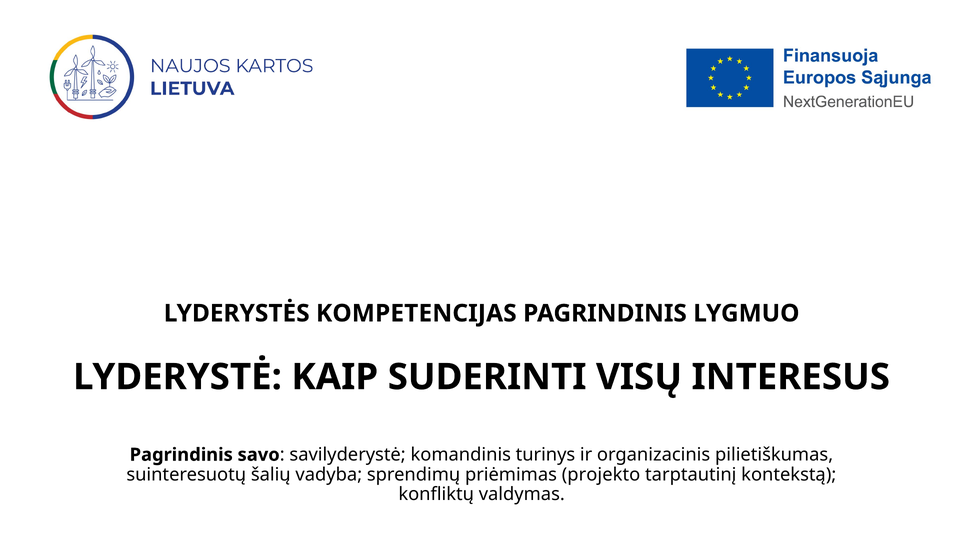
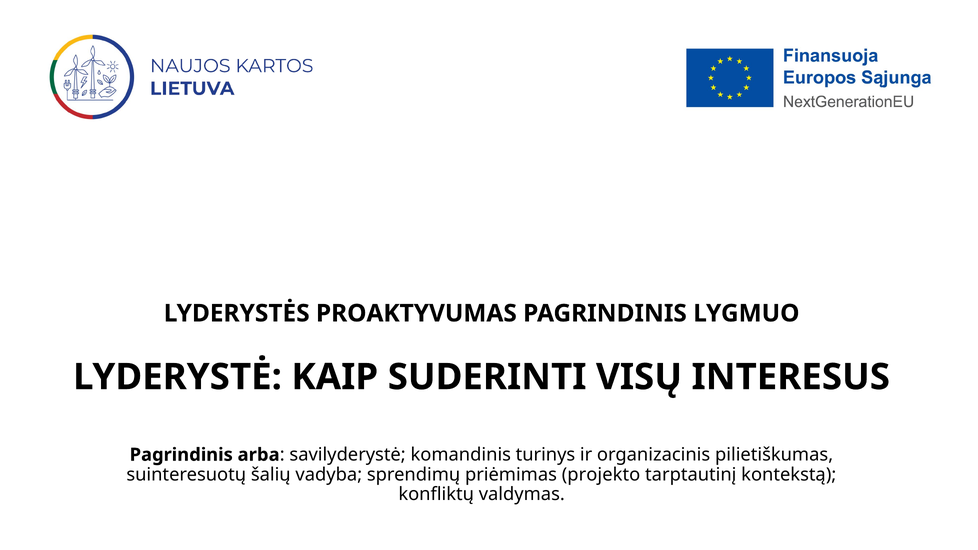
KOMPETENCIJAS: KOMPETENCIJAS -> PROAKTYVUMAS (416, 313)
savo: savo -> arba (259, 455)
